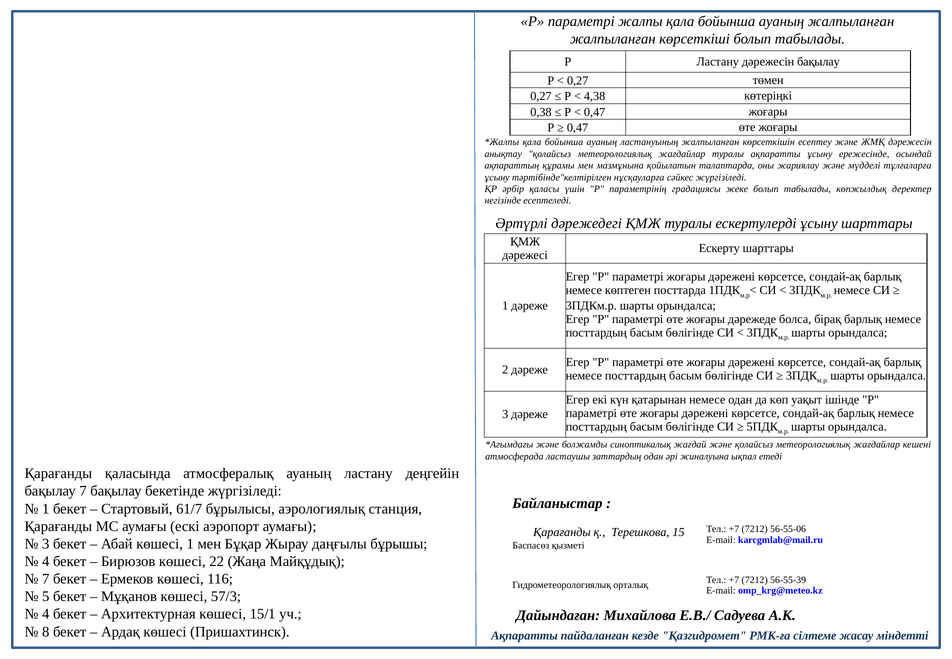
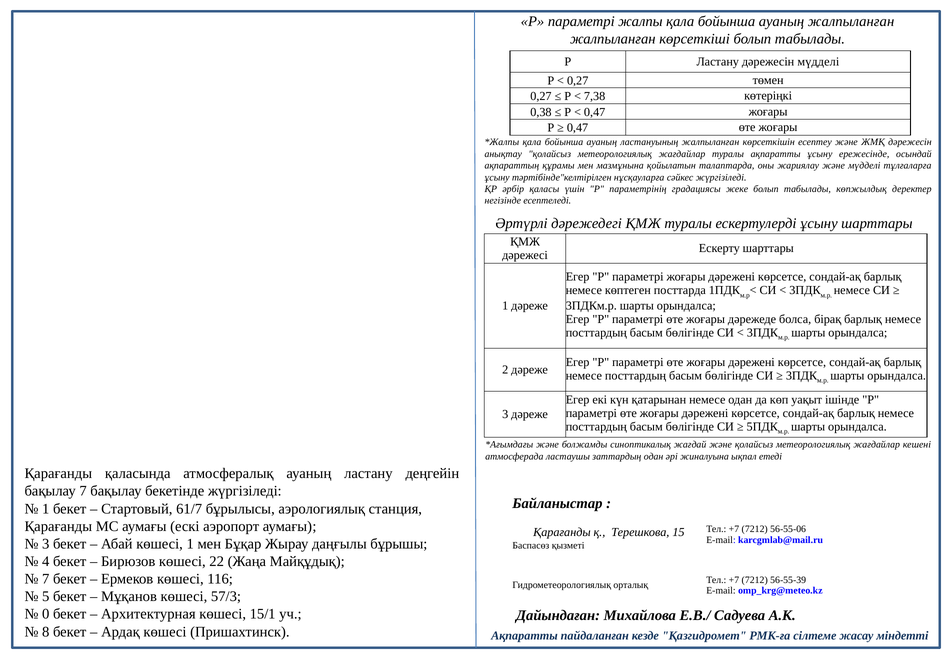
дәрежесін бақылау: бақылау -> мүдделі (818, 62)
4,38: 4,38 -> 7,38 (595, 96)
4: 4 -> 0 (46, 614)
